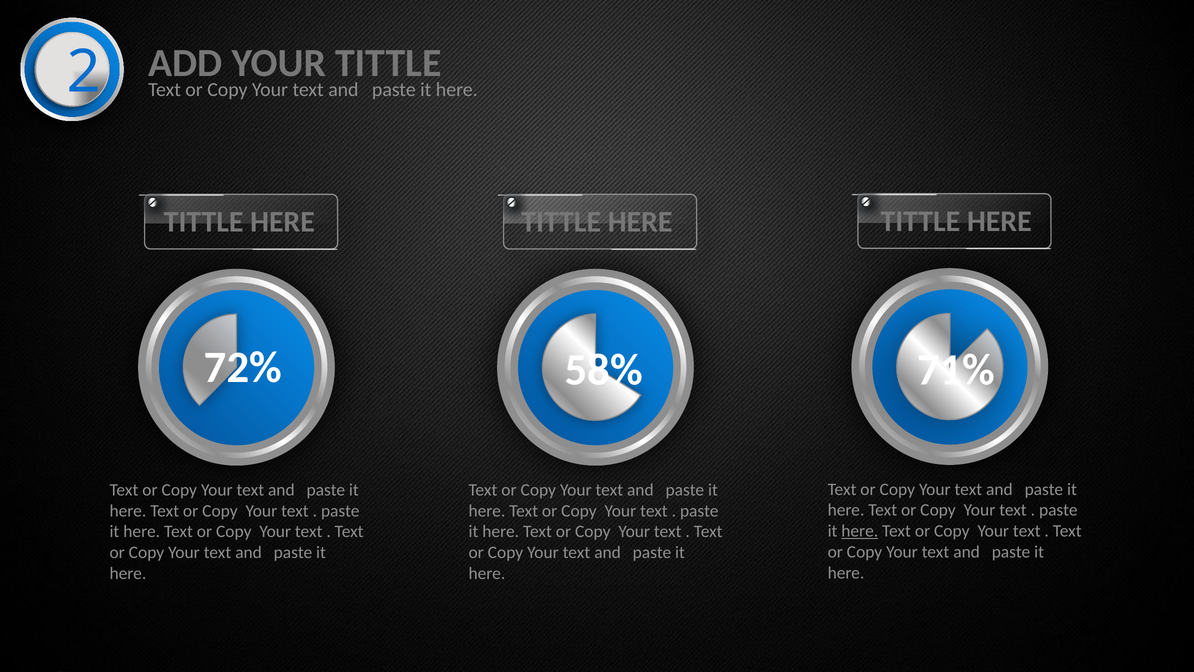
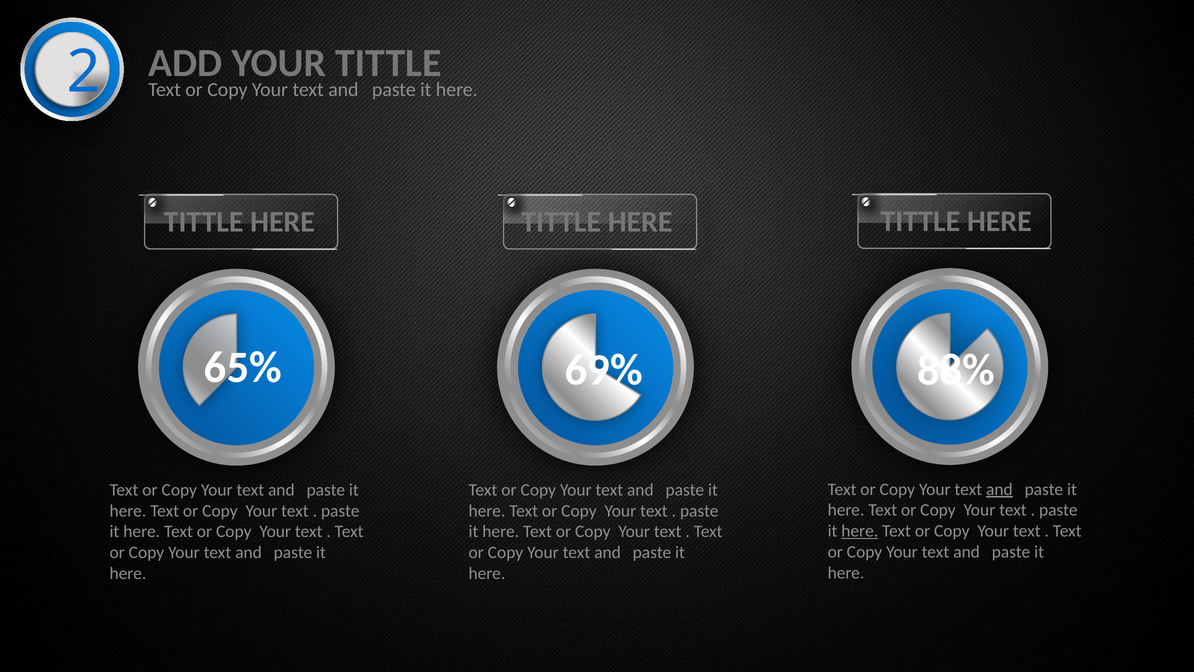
72%: 72% -> 65% (243, 367)
58%: 58% -> 69% (604, 370)
71%: 71% -> 88% (956, 370)
and underline: none -> present (999, 489)
